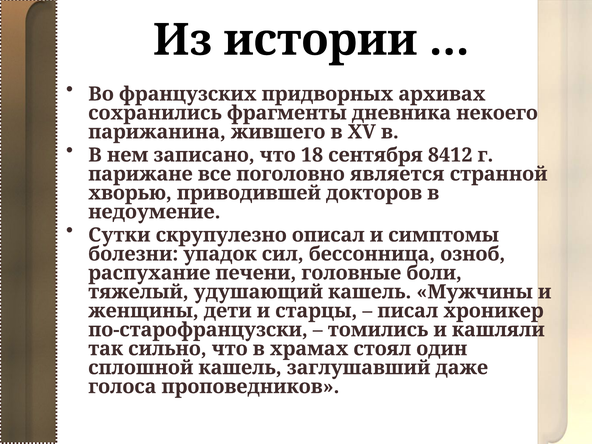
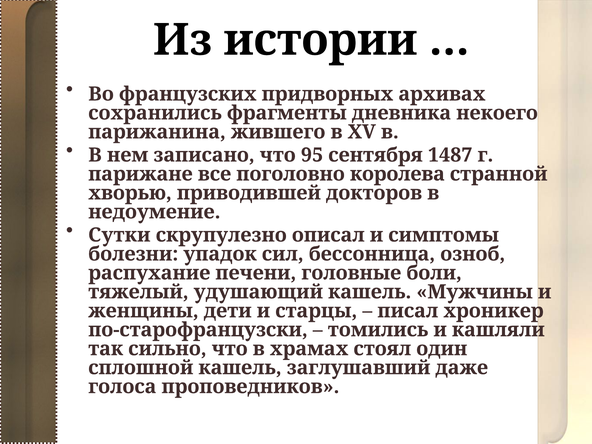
18: 18 -> 95 (312, 155)
8412: 8412 -> 1487 (450, 155)
является: является -> королева (397, 174)
